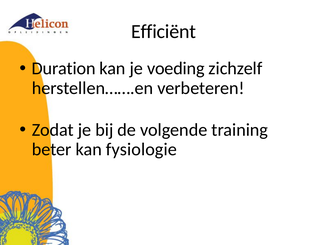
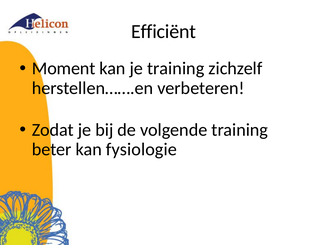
Duration: Duration -> Moment (64, 69)
je voeding: voeding -> training (176, 69)
